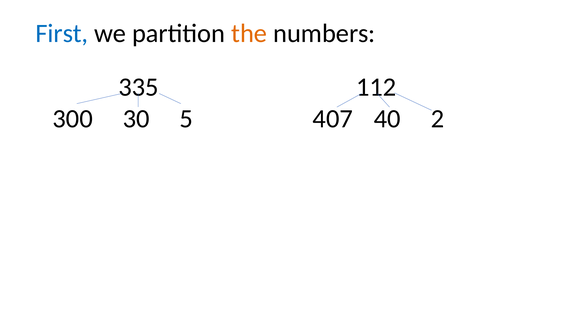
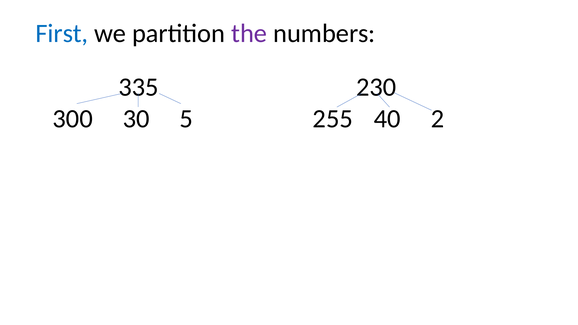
the colour: orange -> purple (249, 34)
112: 112 -> 230 (376, 87)
407: 407 -> 255 (333, 119)
